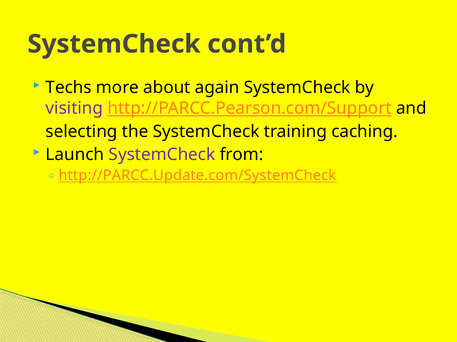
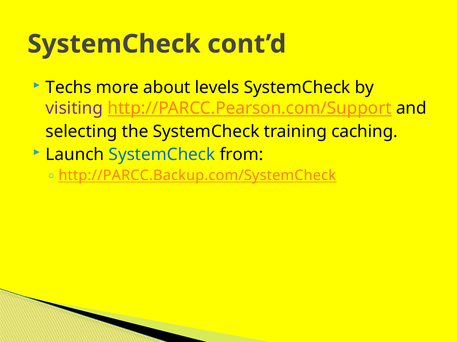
again: again -> levels (217, 88)
SystemCheck colour: purple -> blue (162, 155)
http://PARCC.Update.com/SystemCheck: http://PARCC.Update.com/SystemCheck -> http://PARCC.Backup.com/SystemCheck (197, 176)
